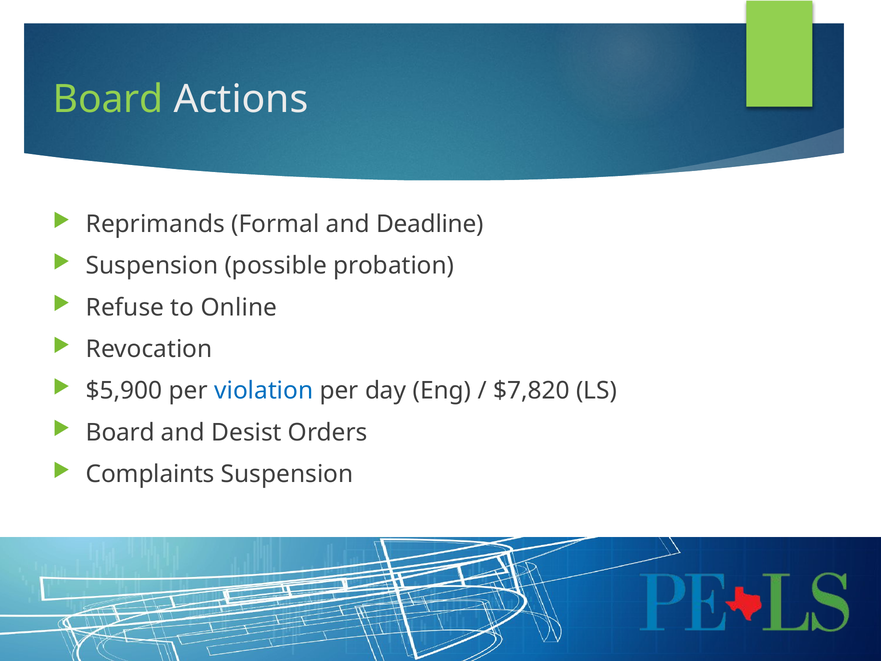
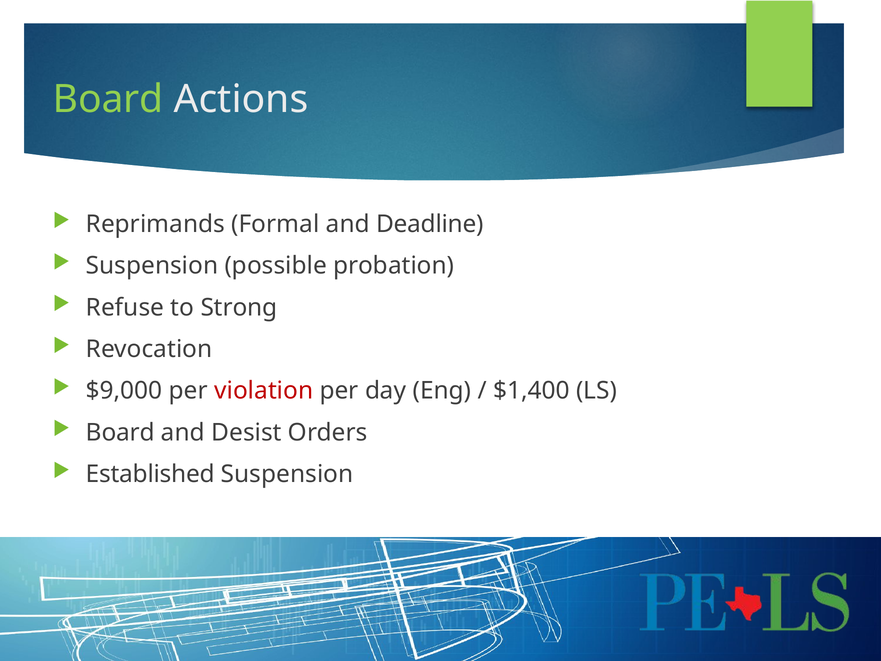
Online: Online -> Strong (239, 307)
$5,900: $5,900 -> $9,000 (124, 391)
violation colour: blue -> red (264, 391)
$7,820: $7,820 -> $1,400 (531, 391)
Complaints: Complaints -> Established (150, 474)
